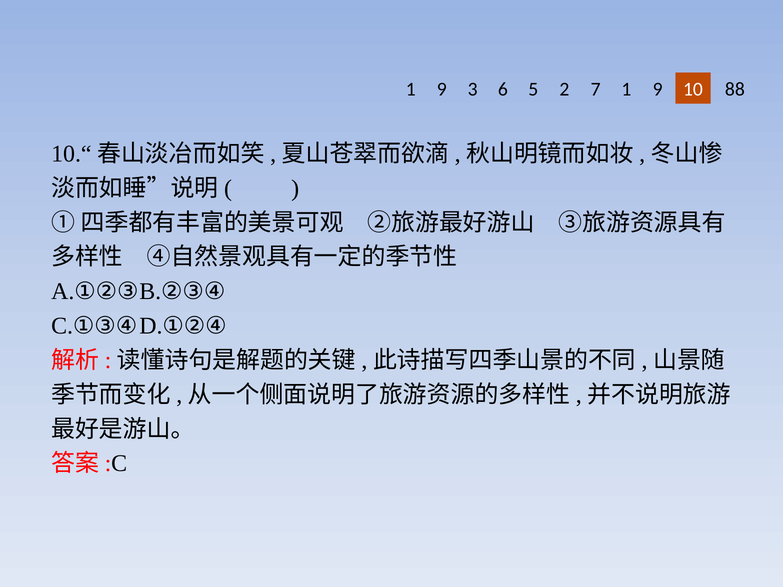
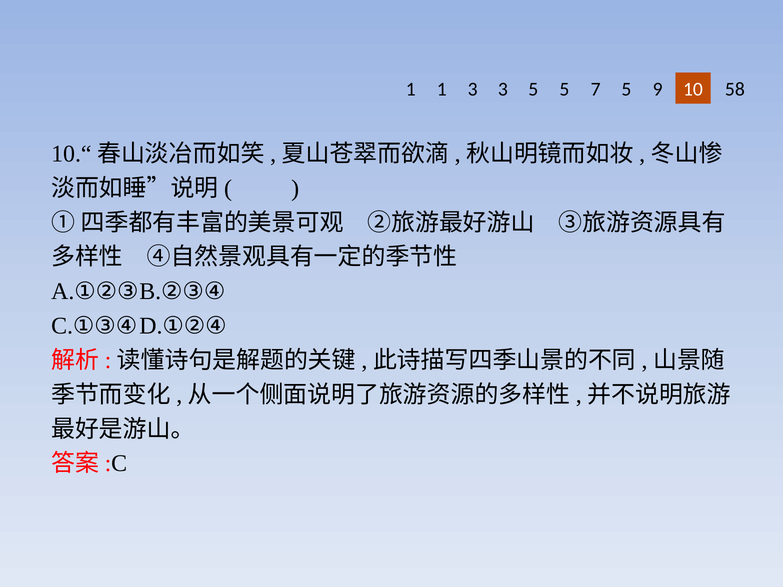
9: 9 -> 1 (442, 89)
3 6: 6 -> 3 (503, 89)
5 2: 2 -> 5 (564, 89)
7 1: 1 -> 5 (626, 90)
88: 88 -> 58 (735, 90)
